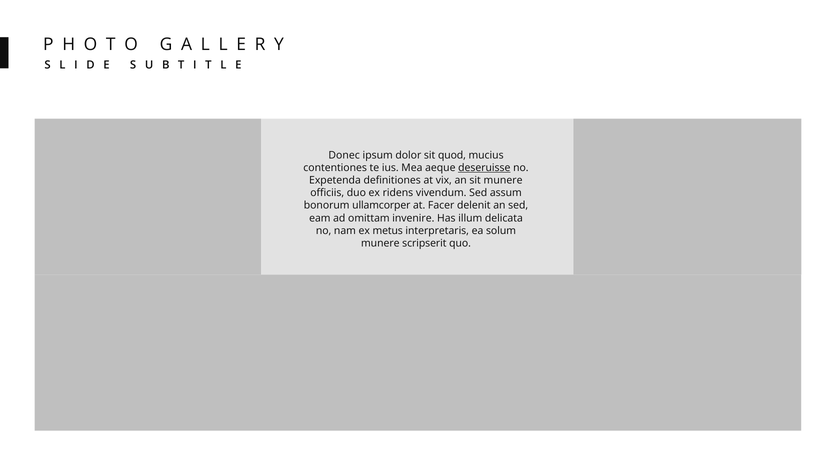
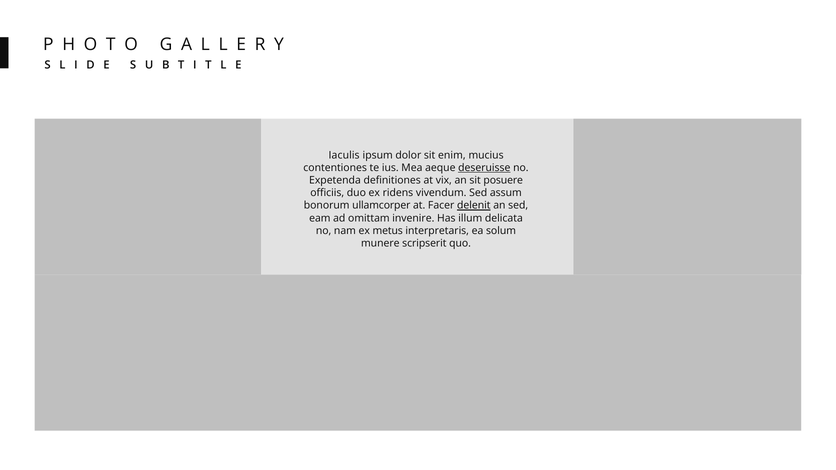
Donec: Donec -> Iaculis (344, 155)
quod: quod -> enim (452, 155)
sit munere: munere -> posuere (503, 181)
delenit underline: none -> present (474, 206)
